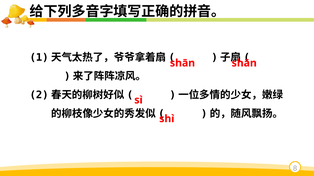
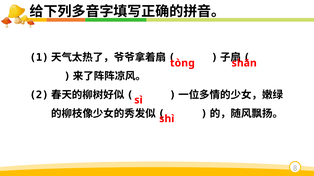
shān: shān -> tòng (182, 63)
